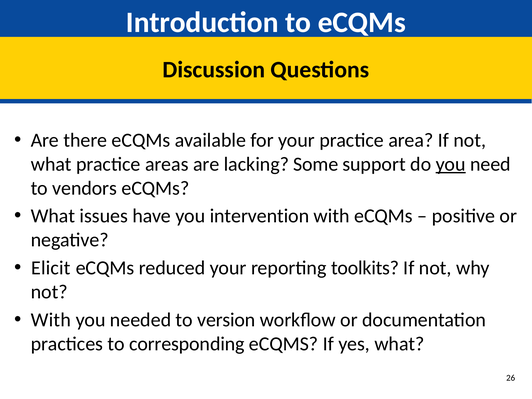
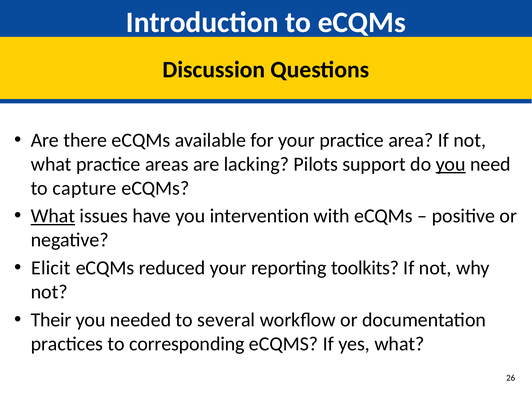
Some: Some -> Pilots (316, 164)
vendors: vendors -> capture (84, 188)
What underline: none -> present (53, 216)
With: With -> Their (51, 320)
version: version -> several (226, 320)
